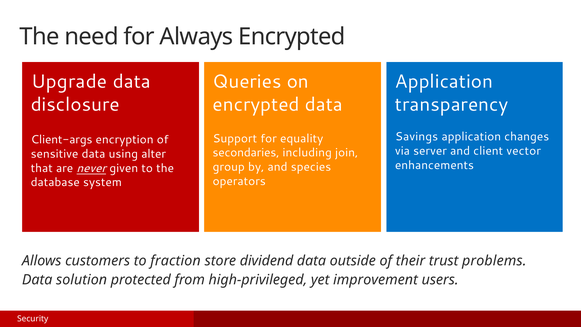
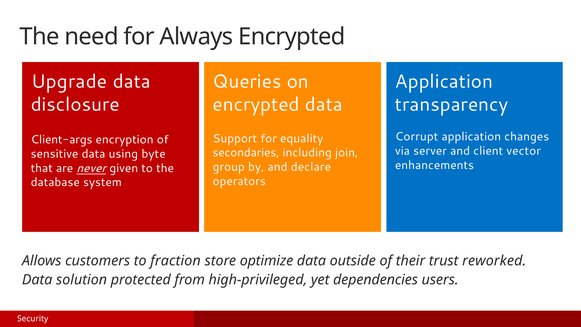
Savings: Savings -> Corrupt (417, 137)
alter: alter -> byte (154, 154)
species: species -> declare (311, 167)
dividend: dividend -> optimize (267, 261)
problems: problems -> reworked (494, 261)
improvement: improvement -> dependencies (376, 280)
